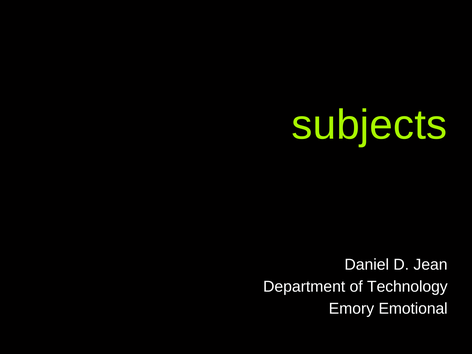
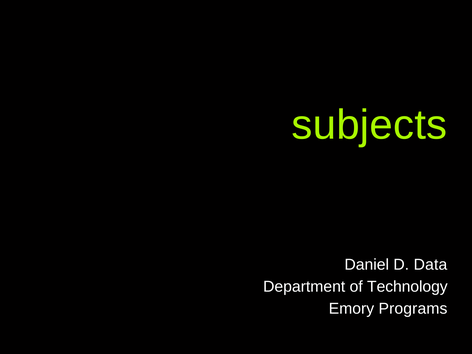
Jean: Jean -> Data (430, 265)
Emotional: Emotional -> Programs (413, 309)
